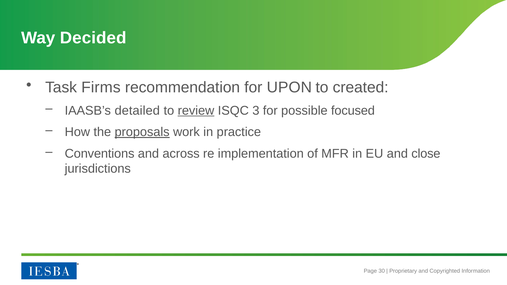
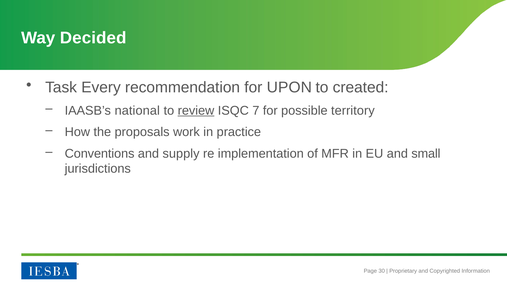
Firms: Firms -> Every (101, 88)
detailed: detailed -> national (137, 111)
3: 3 -> 7 (256, 111)
focused: focused -> territory (353, 111)
proposals underline: present -> none (142, 132)
across: across -> supply (181, 154)
close: close -> small (426, 154)
